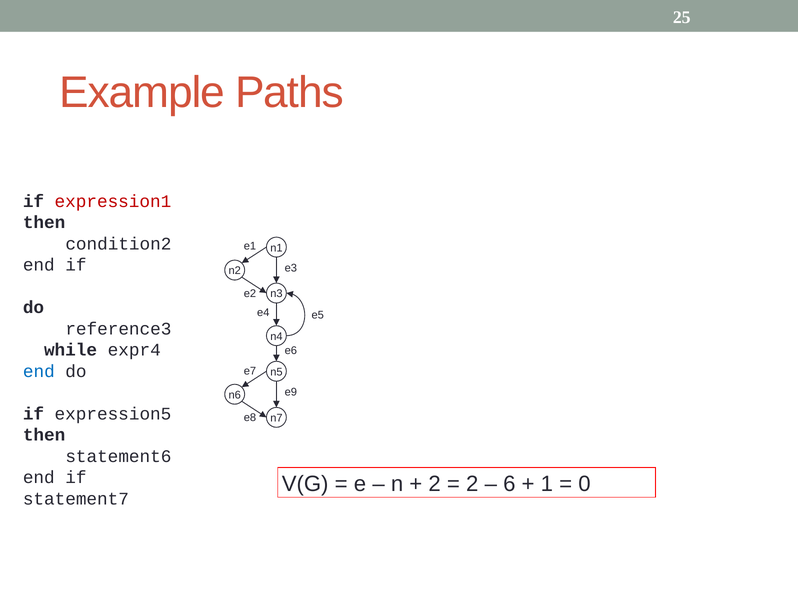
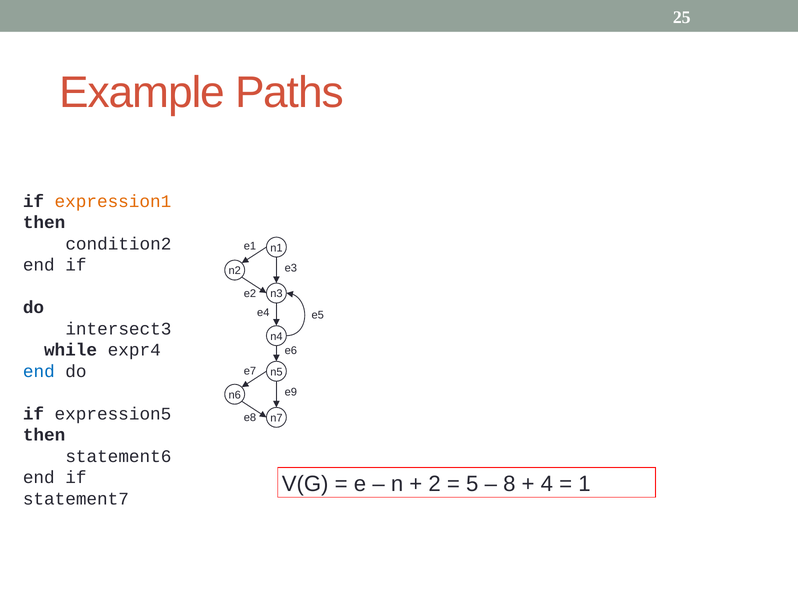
expression1 colour: red -> orange (113, 202)
reference3: reference3 -> intersect3 (118, 329)
2: 2 -> 5 (472, 484)
6: 6 -> 8 (509, 484)
1: 1 -> 4 (547, 484)
0: 0 -> 1 (585, 484)
